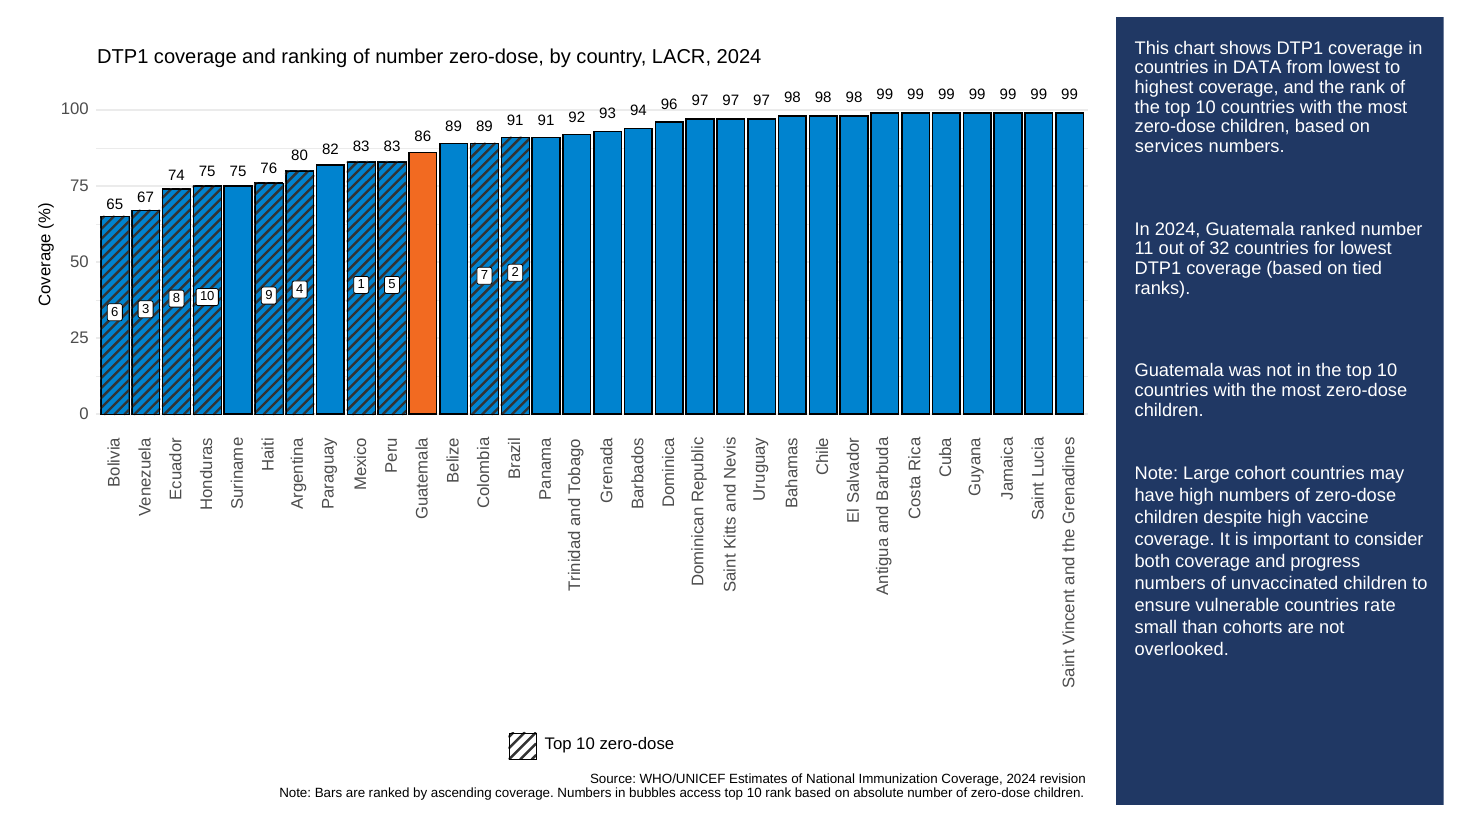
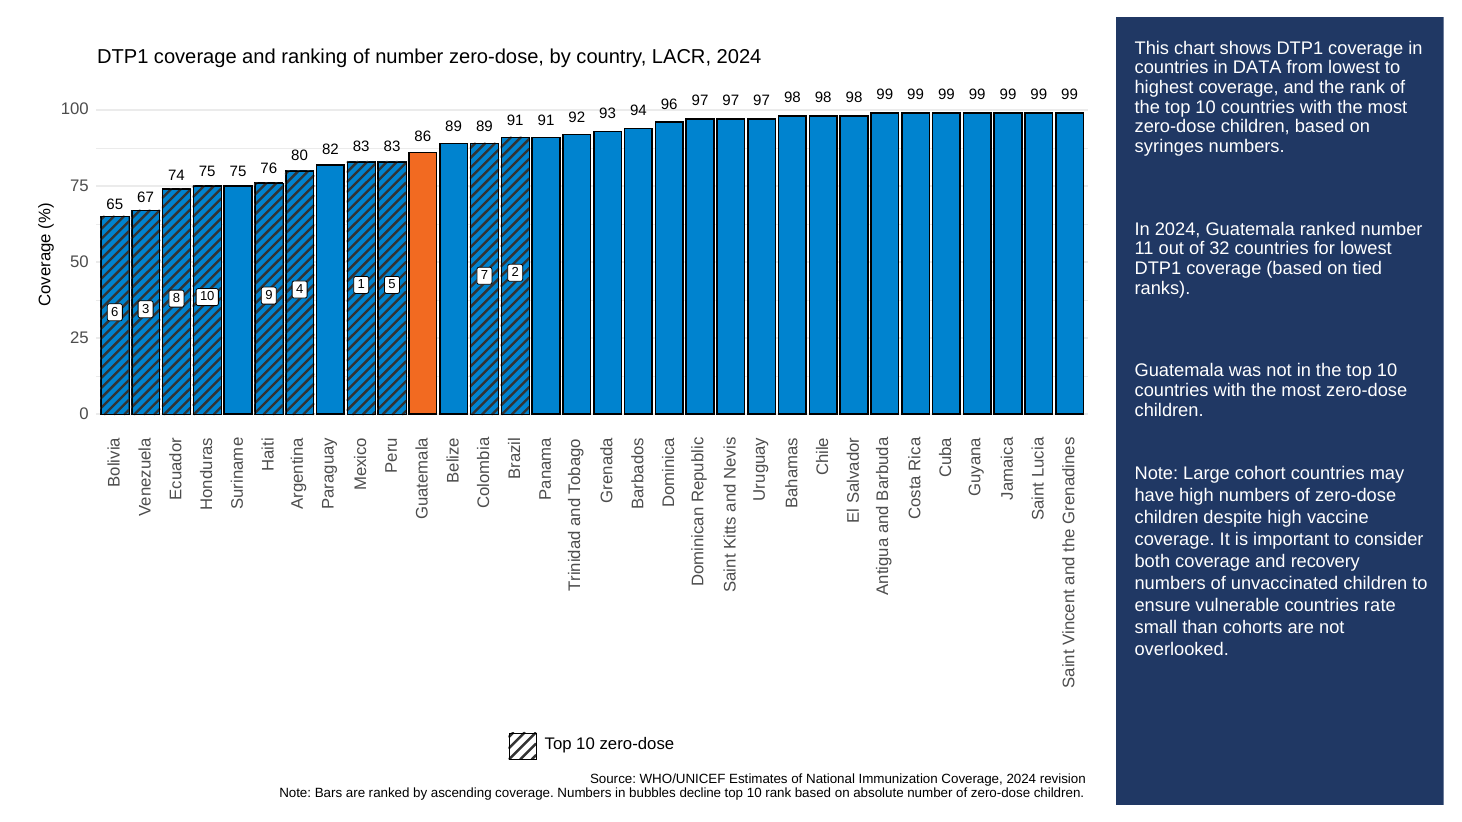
services: services -> syringes (1169, 147)
progress: progress -> recovery (1325, 562)
access: access -> decline (700, 794)
